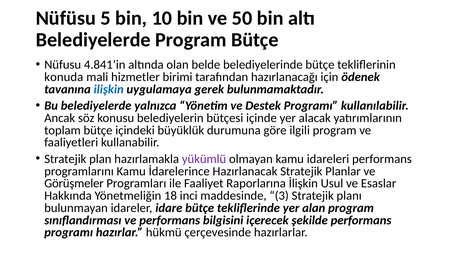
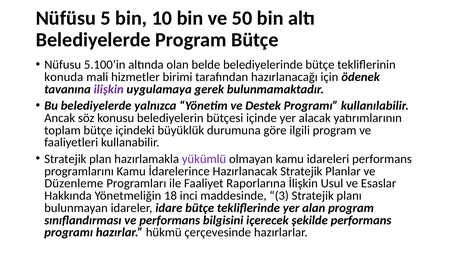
4.841’in: 4.841’in -> 5.100’in (105, 65)
ilişkin colour: blue -> purple (109, 89)
Görüşmeler: Görüşmeler -> Düzenleme (74, 184)
